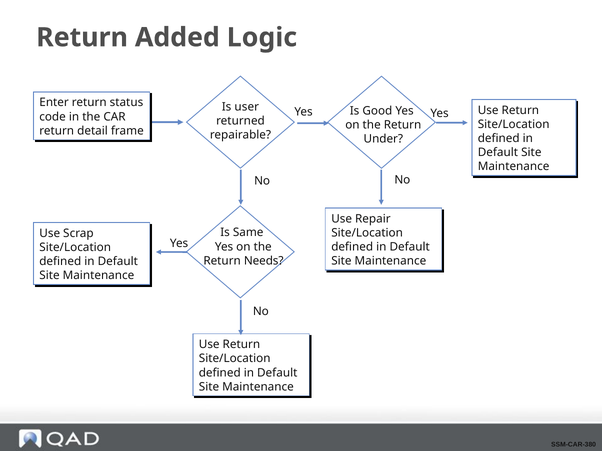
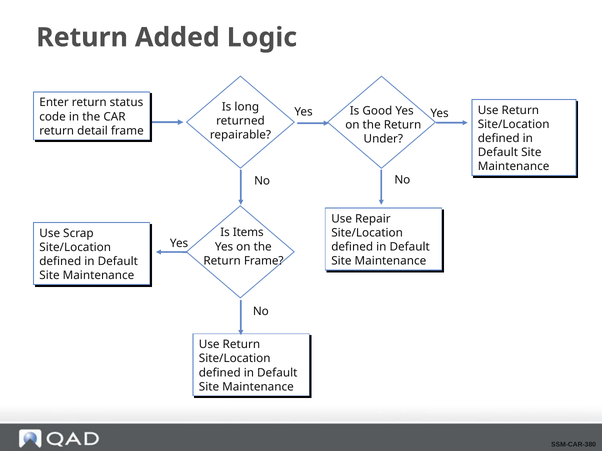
user: user -> long (247, 107)
Same: Same -> Items (248, 233)
Return Needs: Needs -> Frame (264, 261)
